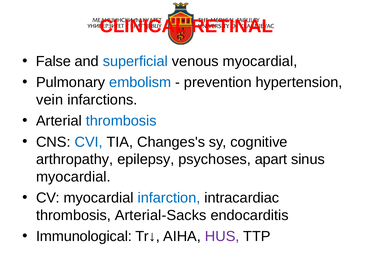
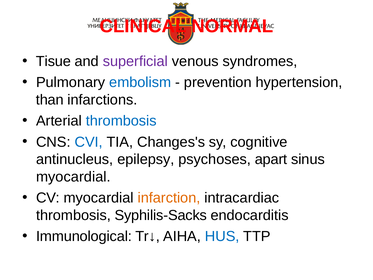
RETINAL: RETINAL -> NORMAL (232, 26)
False: False -> Tisue (53, 61)
superficial colour: blue -> purple (135, 61)
venous myocardial: myocardial -> syndromes (260, 61)
vein: vein -> than (50, 100)
arthropathy: arthropathy -> antinucleus (75, 159)
infarction colour: blue -> orange (169, 198)
Arterial-Sacks: Arterial-Sacks -> Syphilis-Sacks (161, 215)
HUS colour: purple -> blue (222, 236)
